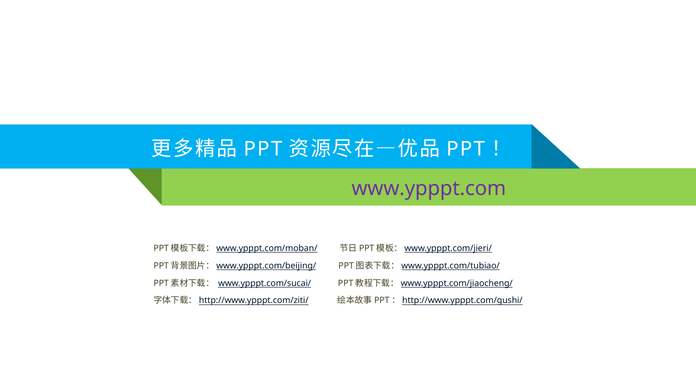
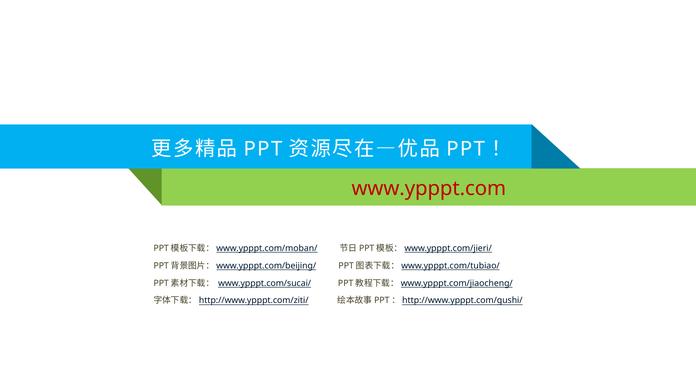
www.ypppt.com colour: purple -> red (429, 189)
